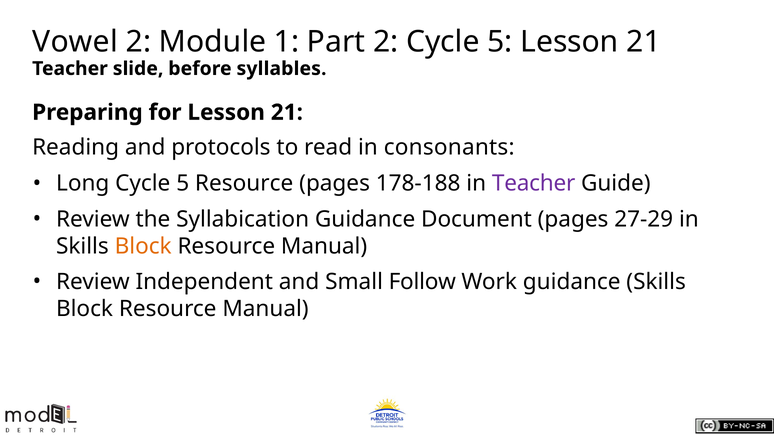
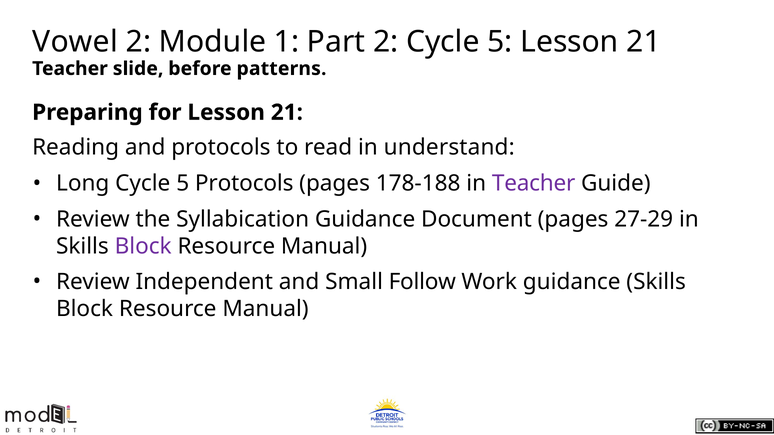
syllables: syllables -> patterns (282, 69)
consonants: consonants -> understand (449, 148)
5 Resource: Resource -> Protocols (244, 184)
Block colour: orange -> purple (143, 246)
